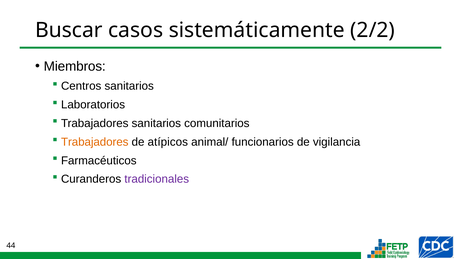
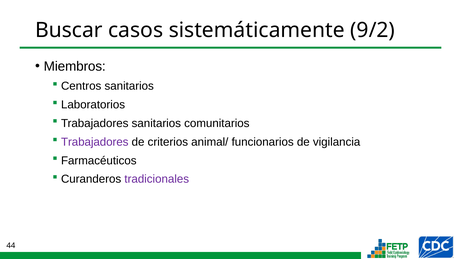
2/2: 2/2 -> 9/2 (373, 30)
Trabajadores colour: orange -> purple (95, 142)
atípicos: atípicos -> criterios (168, 142)
